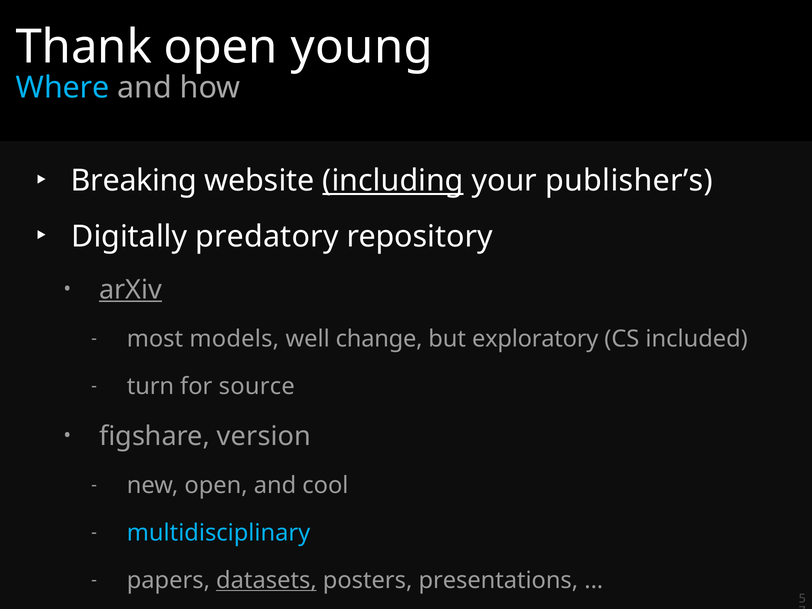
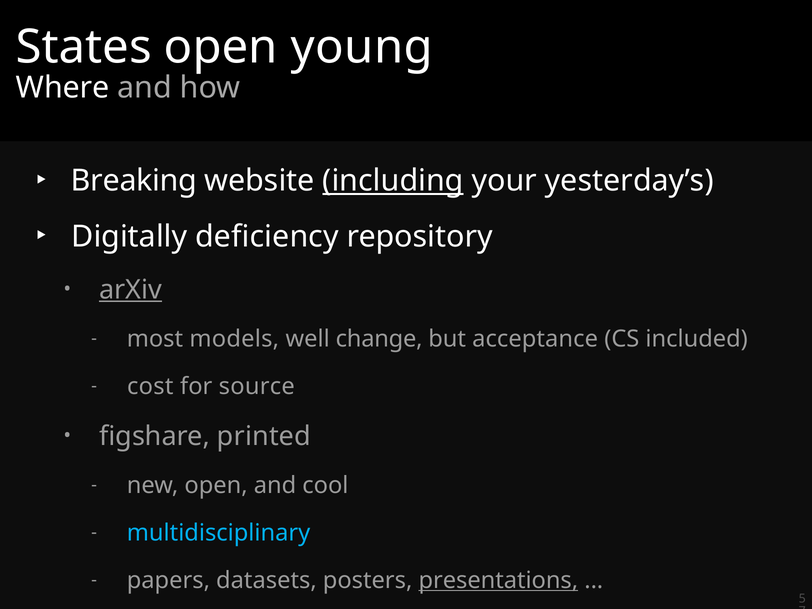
Thank: Thank -> States (84, 47)
Where colour: light blue -> white (63, 88)
publisher’s: publisher’s -> yesterday’s (629, 181)
predatory: predatory -> deficiency (267, 236)
exploratory: exploratory -> acceptance (535, 339)
turn: turn -> cost (150, 386)
version: version -> printed (264, 436)
datasets underline: present -> none (266, 580)
presentations underline: none -> present (498, 580)
